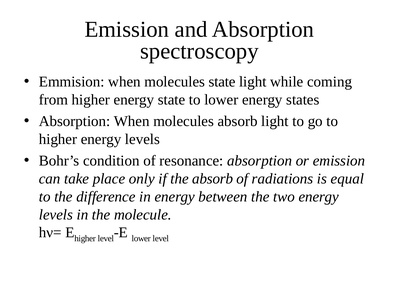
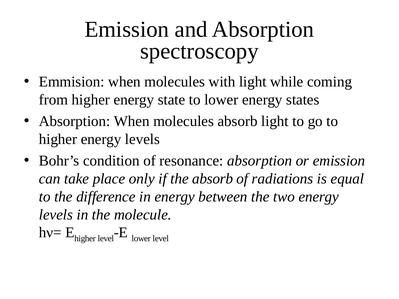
molecules state: state -> with (222, 82)
